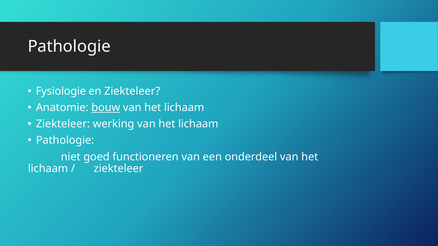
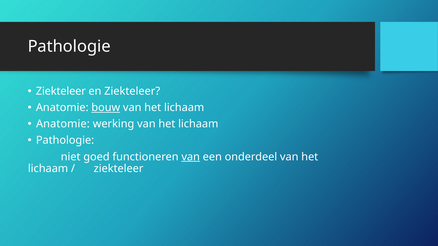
Fysiologie: Fysiologie -> Ziekteleer (61, 91)
Ziekteleer: Ziekteleer -> Anatomie (63, 124)
van underline: none -> present (191, 157)
